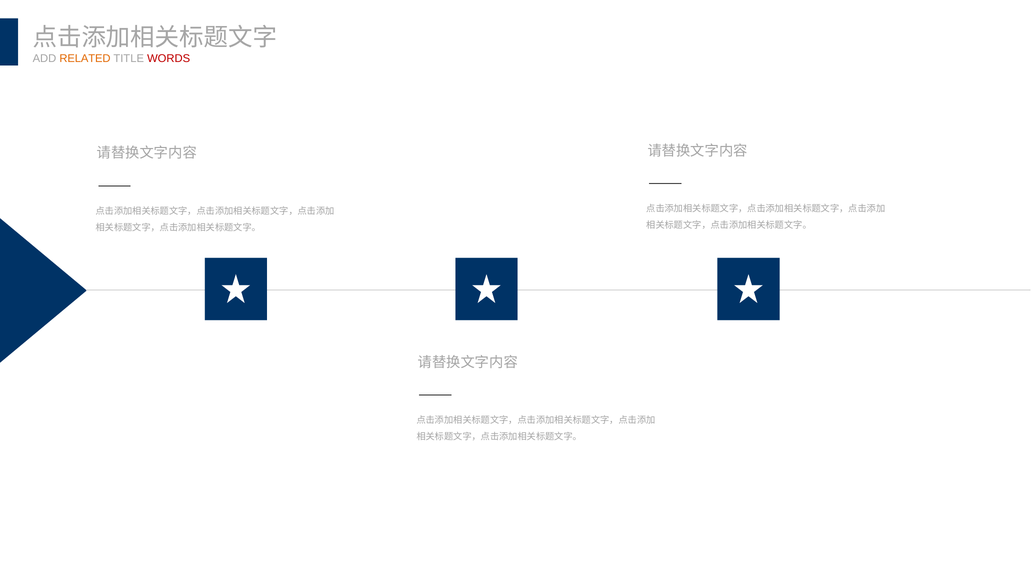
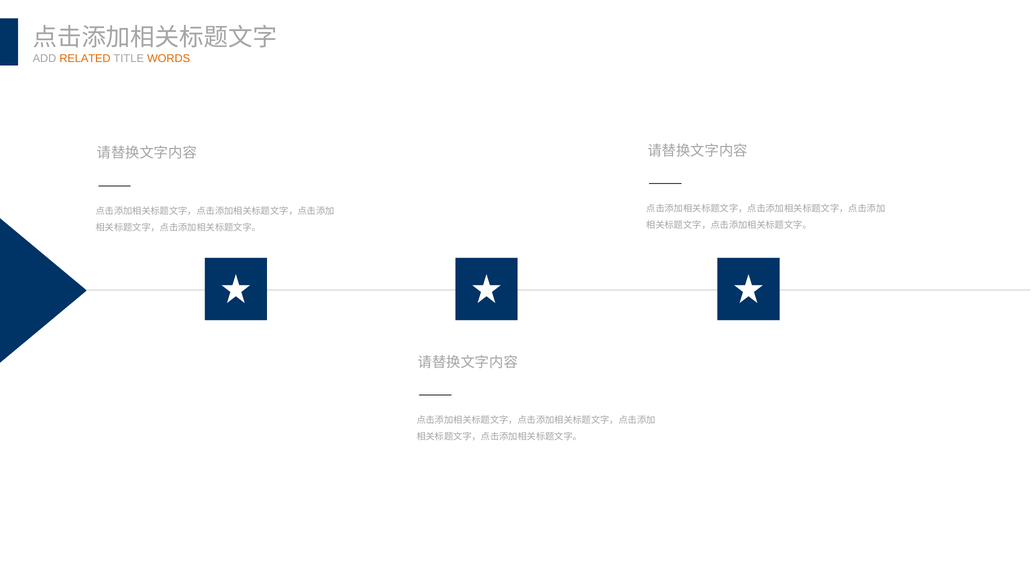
WORDS colour: red -> orange (169, 59)
